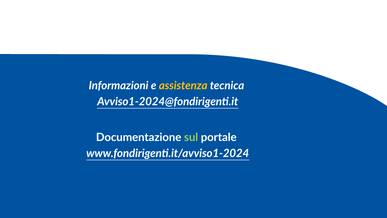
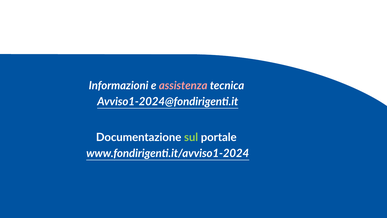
assistenza colour: yellow -> pink (183, 85)
